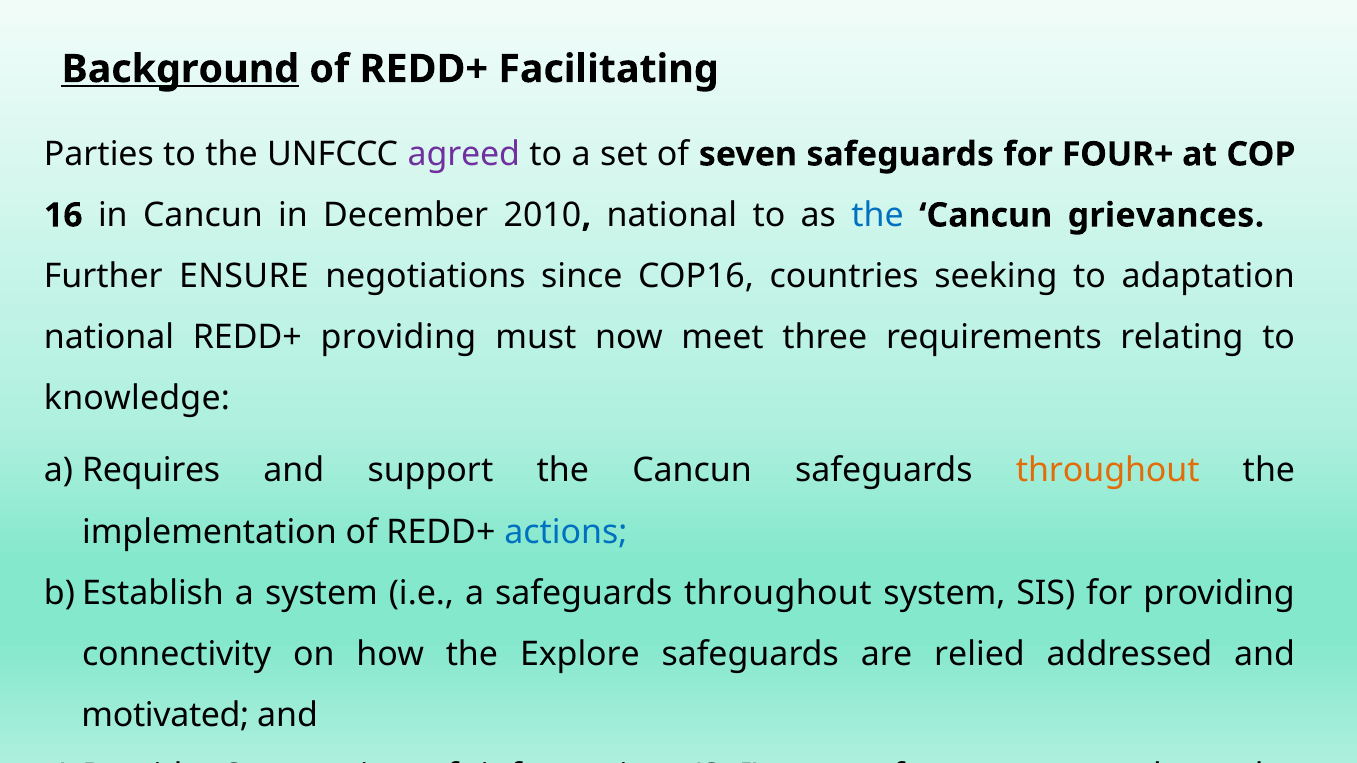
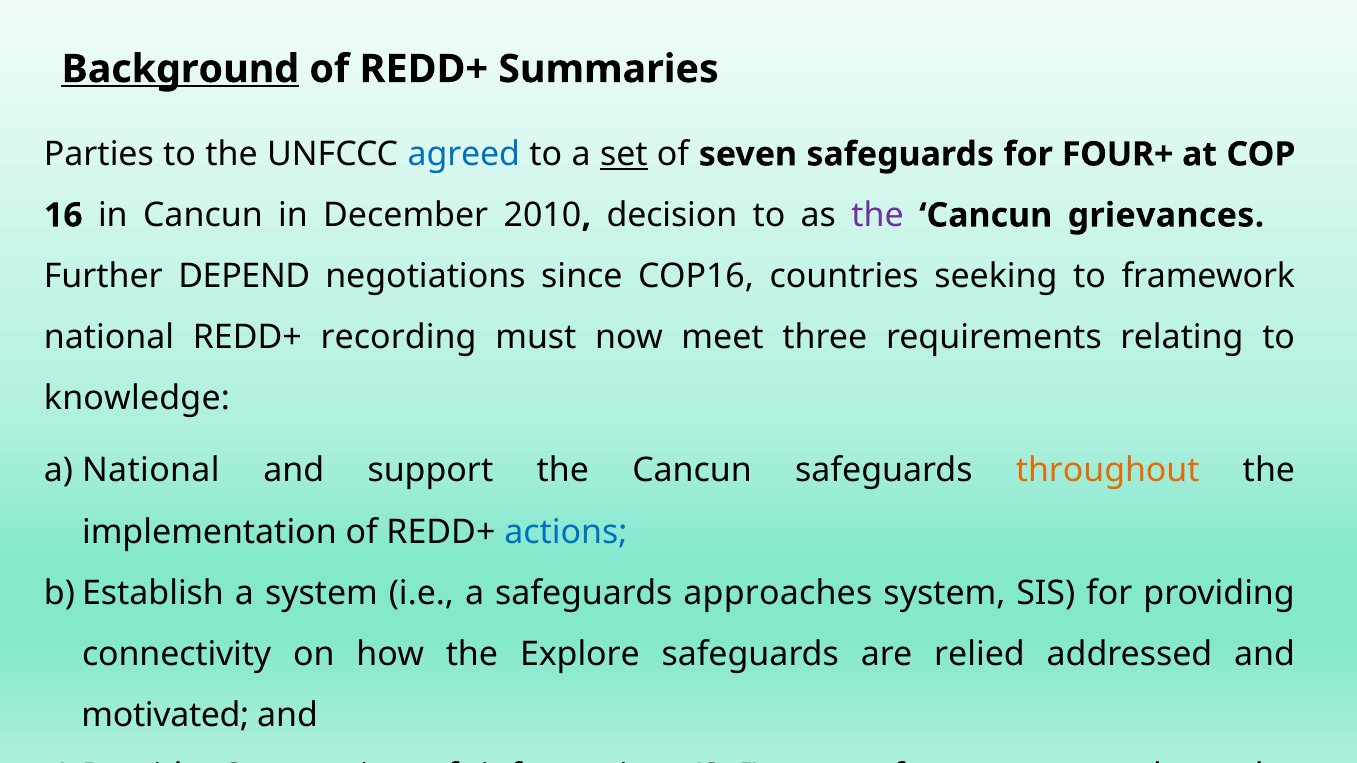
REDD+ Facilitating: Facilitating -> Summaries (609, 69)
agreed colour: purple -> blue (464, 154)
set underline: none -> present (624, 154)
national: national -> decision (672, 215)
the colour: blue -> purple (878, 215)
ENSURE: ENSURE -> DEPEND (244, 276)
adaptation: adaptation -> framework (1208, 276)
REDD+ providing: providing -> recording (399, 338)
a Requires: Requires -> National (151, 471)
a safeguards throughout: throughout -> approaches (778, 593)
